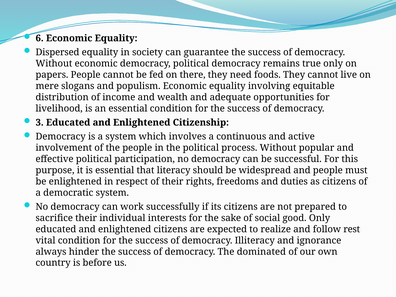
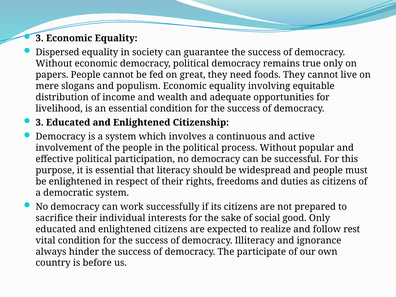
6: 6 -> 3 (40, 38)
there: there -> great (193, 75)
dominated: dominated -> participate (261, 252)
